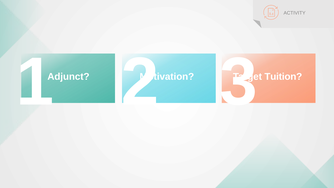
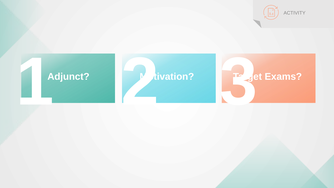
Tuition: Tuition -> Exams (283, 77)
